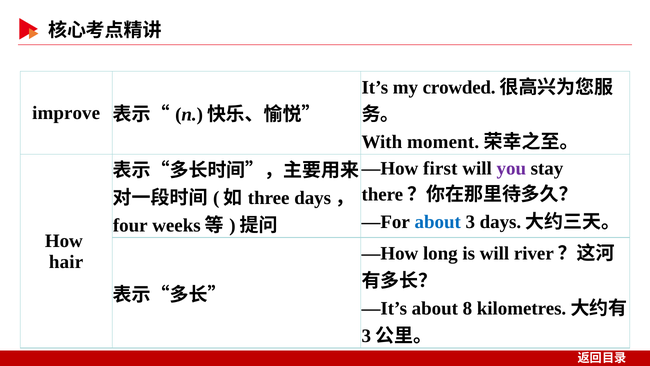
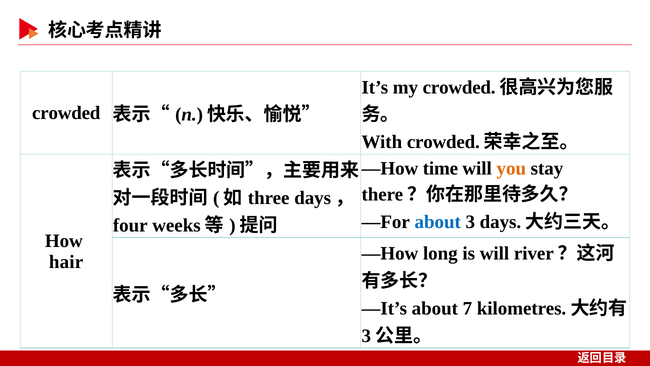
improve: improve -> crowded (66, 113)
With moment: moment -> crowded (443, 142)
first: first -> time (440, 168)
you colour: purple -> orange (511, 168)
8: 8 -> 7 (467, 308)
